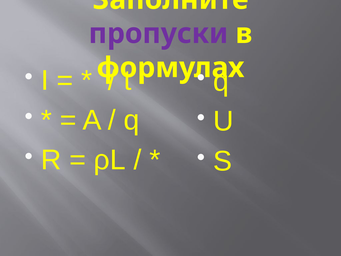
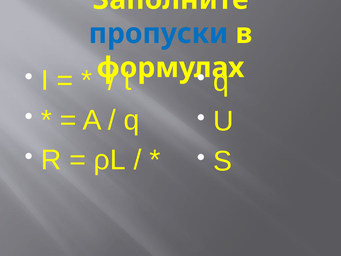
пропуски colour: purple -> blue (158, 34)
